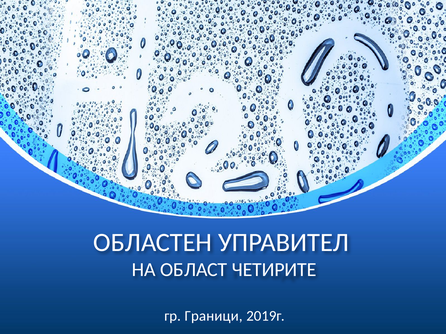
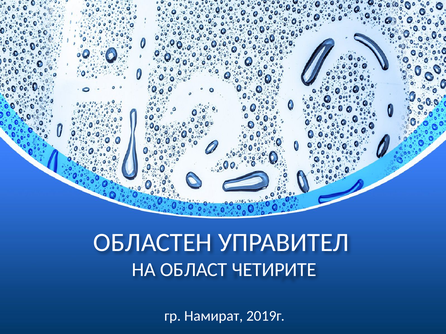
Граници: Граници -> Намират (214, 316)
